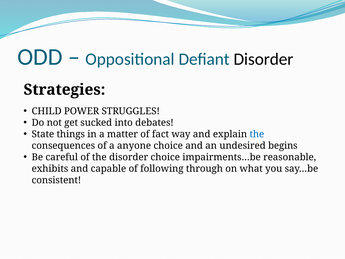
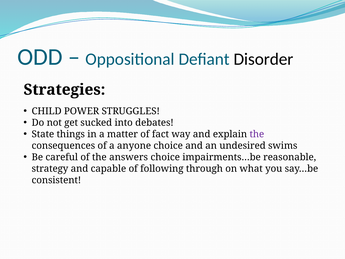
the colour: blue -> purple (257, 134)
begins: begins -> swims (283, 146)
the disorder: disorder -> answers (129, 157)
exhibits: exhibits -> strategy (50, 169)
